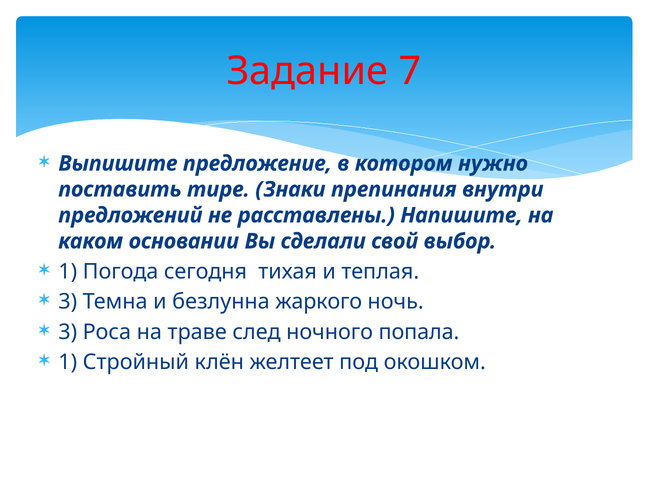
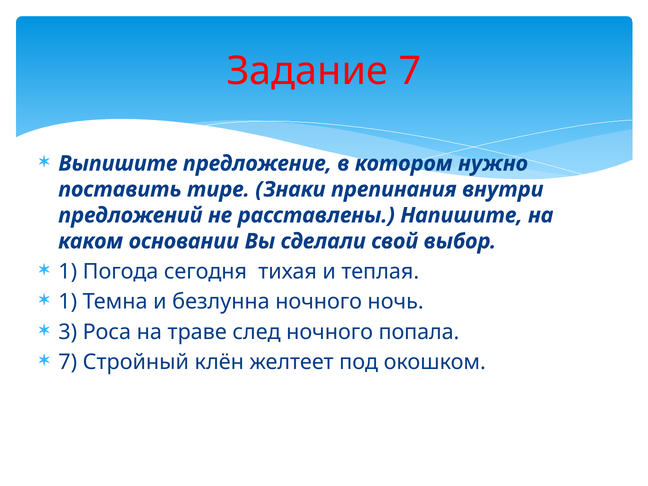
3: 3 -> 1 (68, 302)
безлунна жаркого: жаркого -> ночного (319, 302)
1: 1 -> 7 (68, 362)
